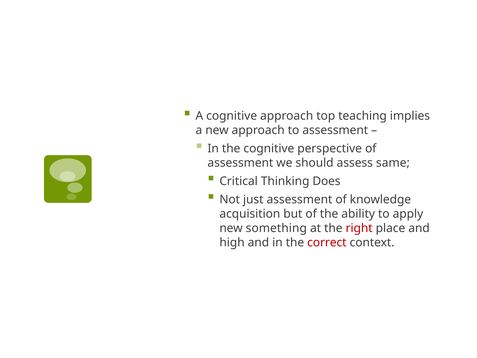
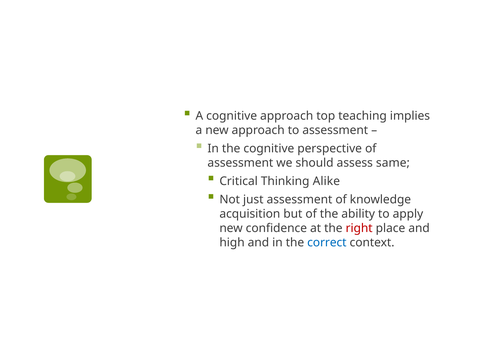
Does: Does -> Alike (326, 181)
something: something -> confidence (276, 228)
correct colour: red -> blue (327, 242)
